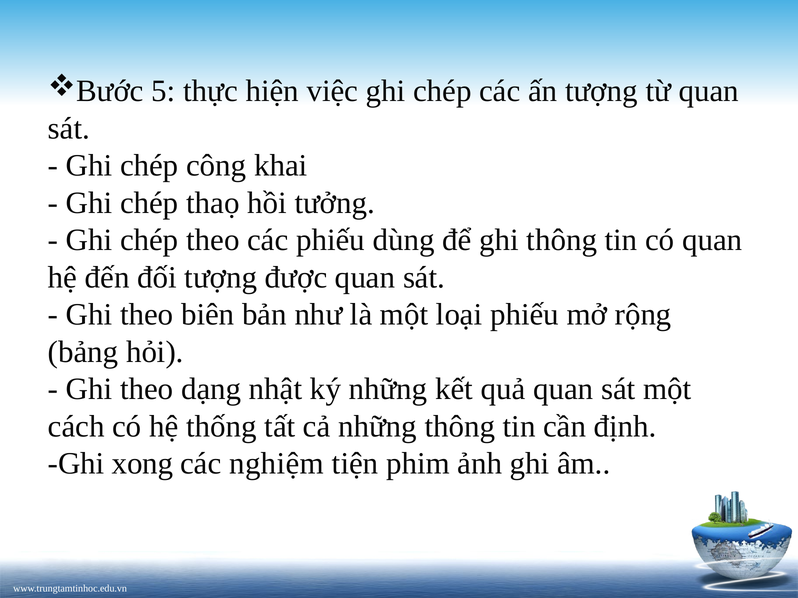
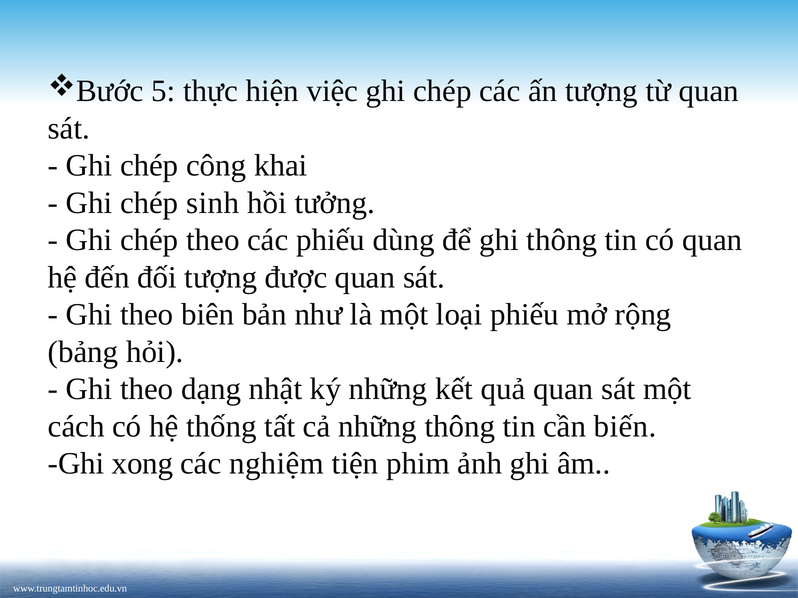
thaọ: thaọ -> sinh (213, 203)
định: định -> biến (625, 427)
